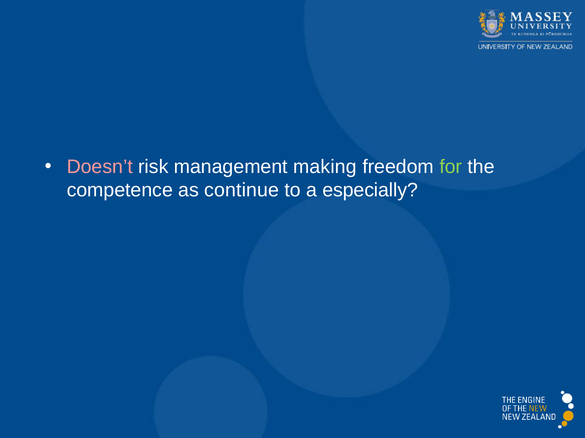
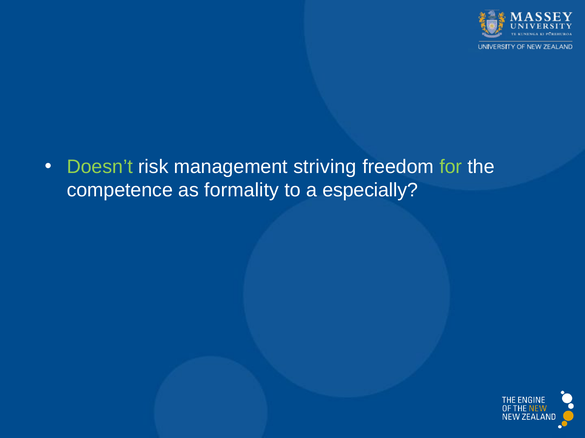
Doesn’t colour: pink -> light green (100, 167)
making: making -> striving (325, 167)
continue: continue -> formality (242, 190)
